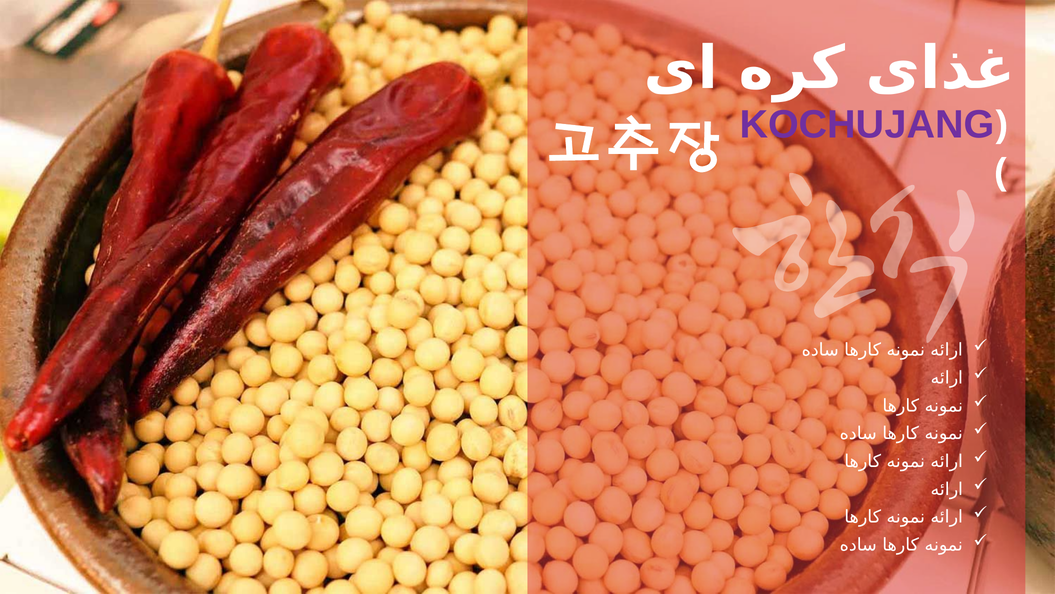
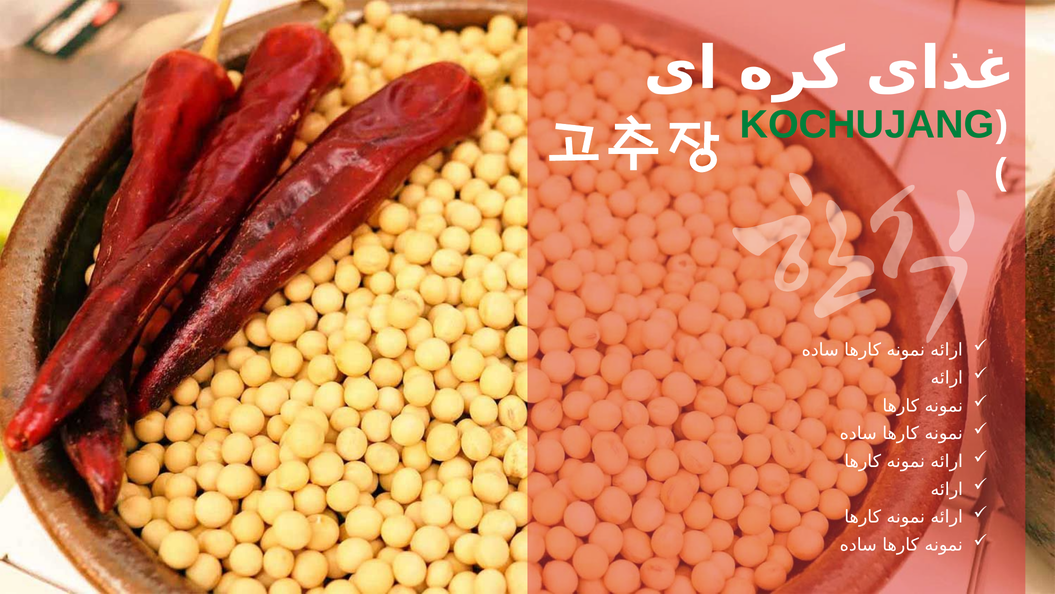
KOCHUJANG colour: purple -> green (867, 125)
